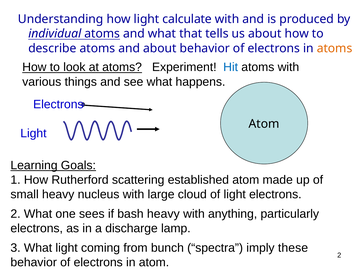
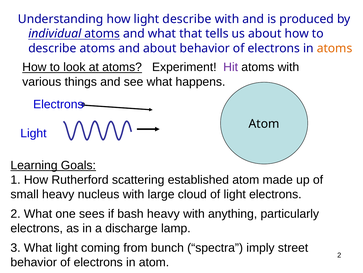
light calculate: calculate -> describe (187, 19)
Hit colour: blue -> purple (231, 67)
these: these -> street (293, 247)
